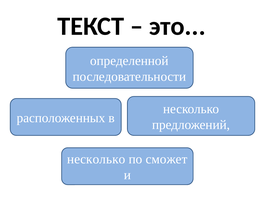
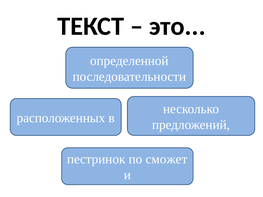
несколько: несколько -> пестринок (96, 159)
